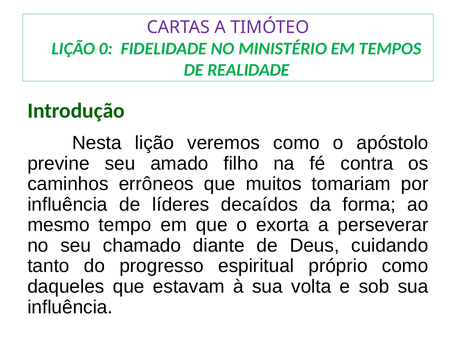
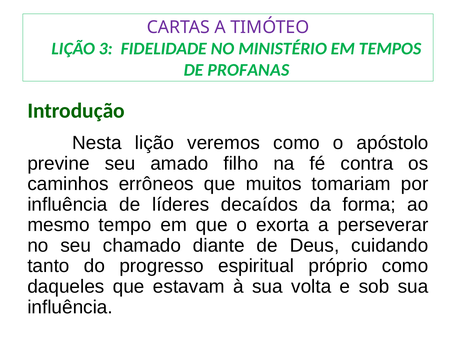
0: 0 -> 3 (106, 49)
REALIDADE: REALIDADE -> PROFANAS (248, 70)
